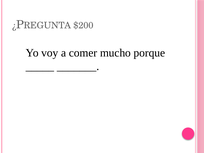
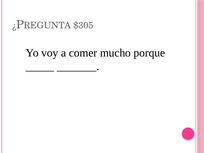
$200: $200 -> $305 (83, 25)
